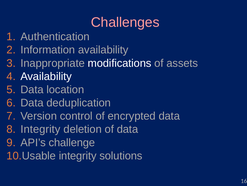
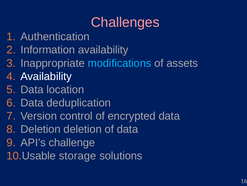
modifications colour: white -> light blue (120, 63)
Integrity: Integrity -> Deletion (41, 129)
integrity: integrity -> storage (78, 155)
